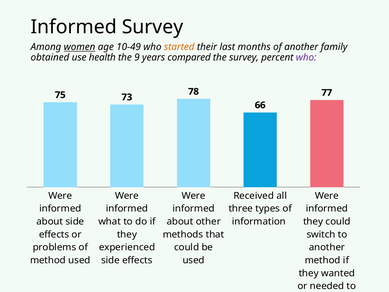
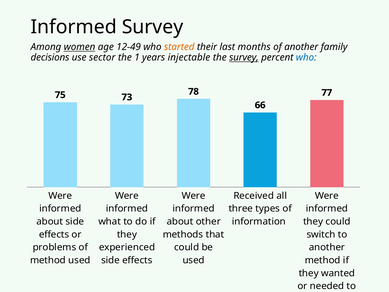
10-49: 10-49 -> 12-49 (129, 47)
obtained: obtained -> decisions (50, 57)
health: health -> sector (102, 57)
9: 9 -> 1 (137, 57)
compared: compared -> injectable (189, 57)
survey underline: none -> present (244, 57)
who colour: purple -> blue (306, 57)
